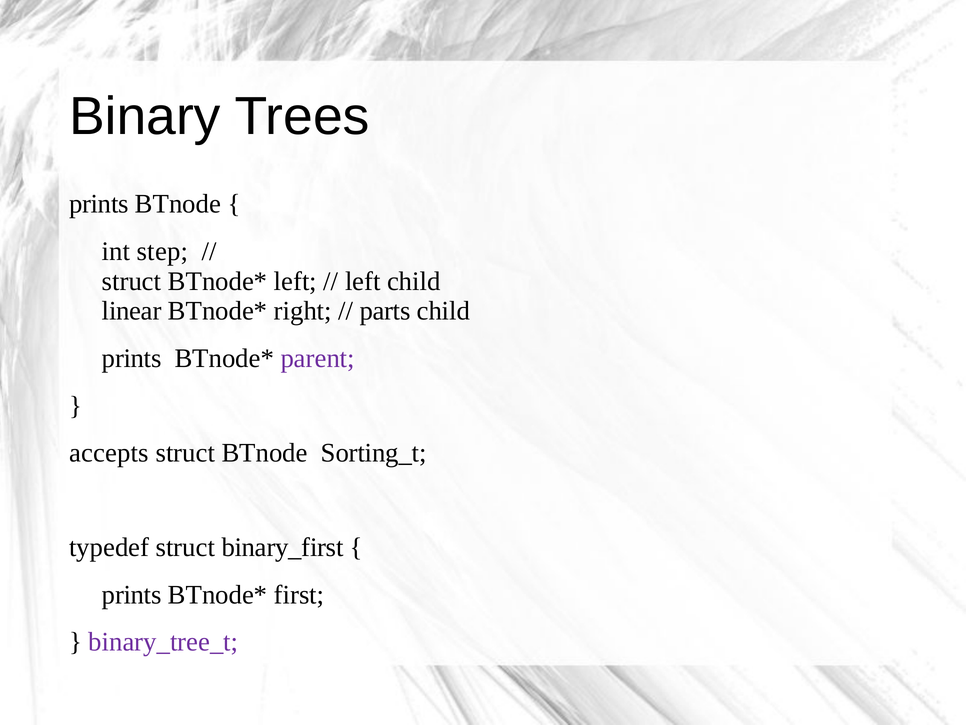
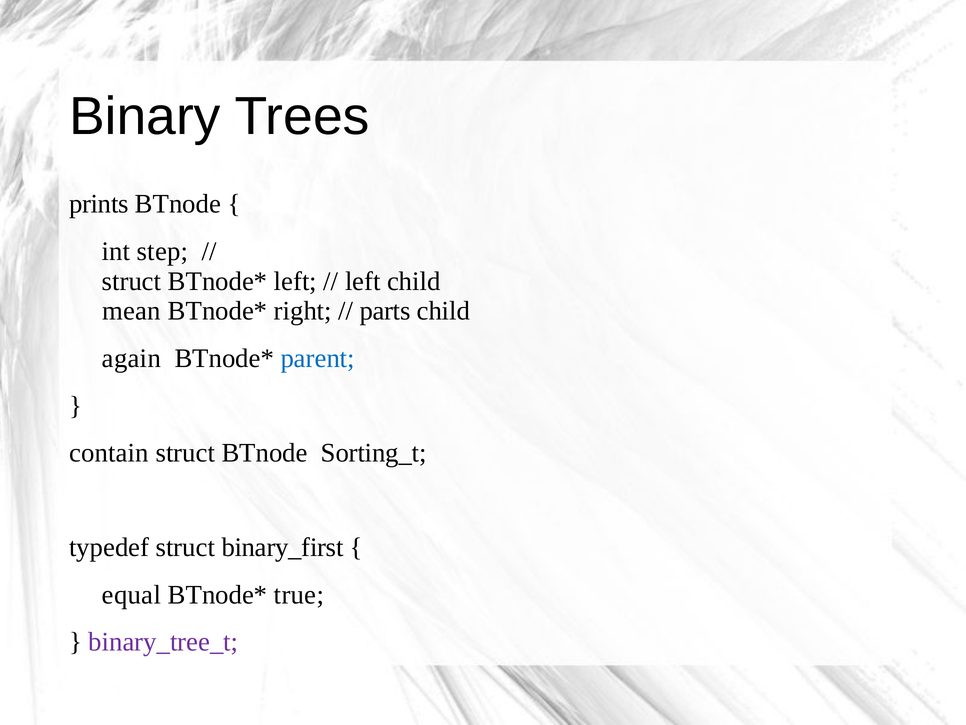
linear: linear -> mean (131, 311)
prints: prints -> again (131, 358)
parent colour: purple -> blue (318, 358)
accepts: accepts -> contain (109, 453)
prints: prints -> equal (131, 594)
first: first -> true (299, 594)
